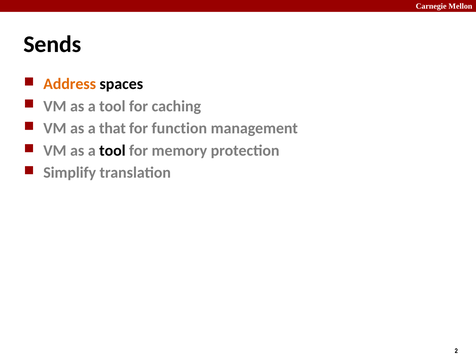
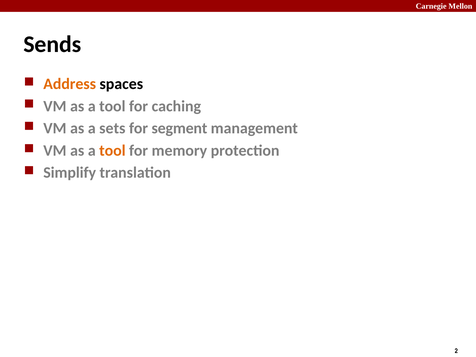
that: that -> sets (112, 128)
function: function -> segment (179, 128)
tool colour: black -> orange (112, 151)
